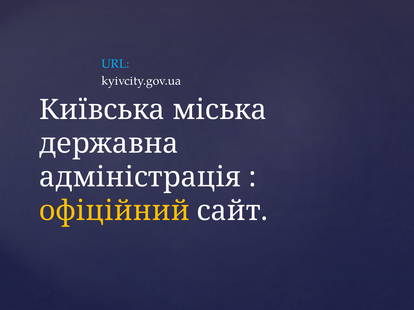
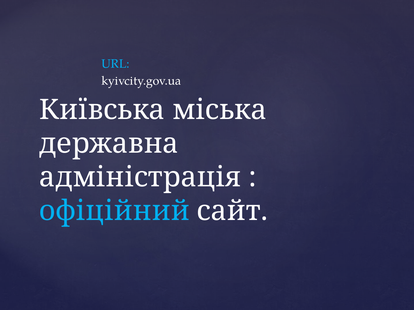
офіційний colour: yellow -> light blue (115, 211)
